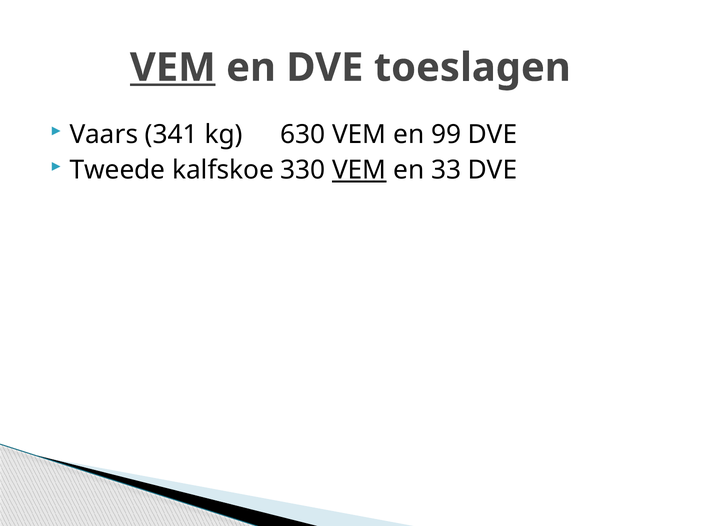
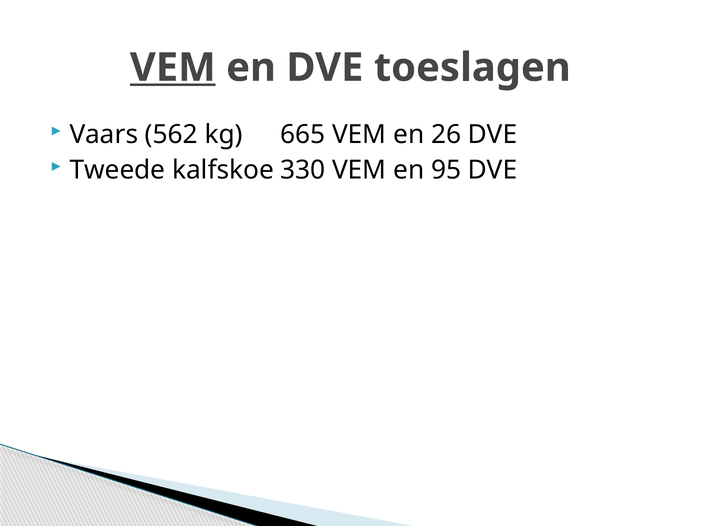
341: 341 -> 562 (171, 135)
630: 630 -> 665 (303, 135)
99: 99 -> 26 (446, 135)
VEM underline: present -> none (359, 170)
33: 33 -> 95 (446, 170)
